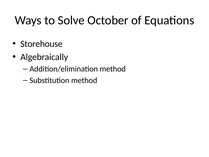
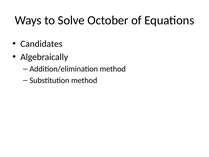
Storehouse: Storehouse -> Candidates (41, 44)
